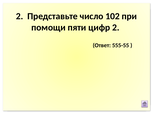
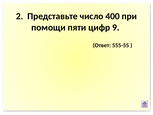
102: 102 -> 400 (113, 16)
цифр 2: 2 -> 9 (116, 27)
